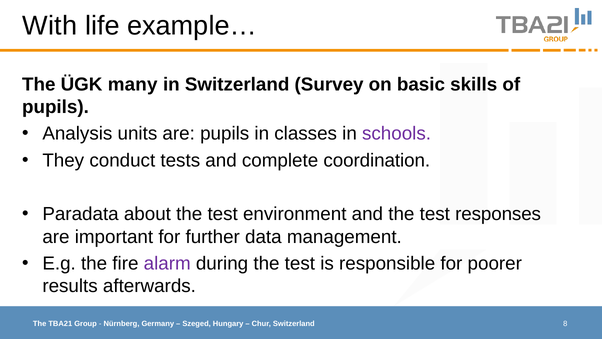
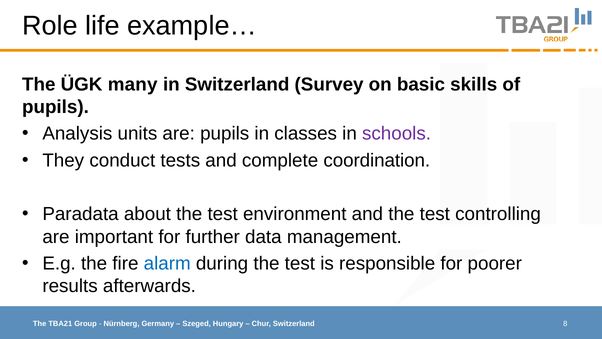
With: With -> Role (50, 26)
responses: responses -> controlling (498, 214)
alarm colour: purple -> blue (167, 263)
